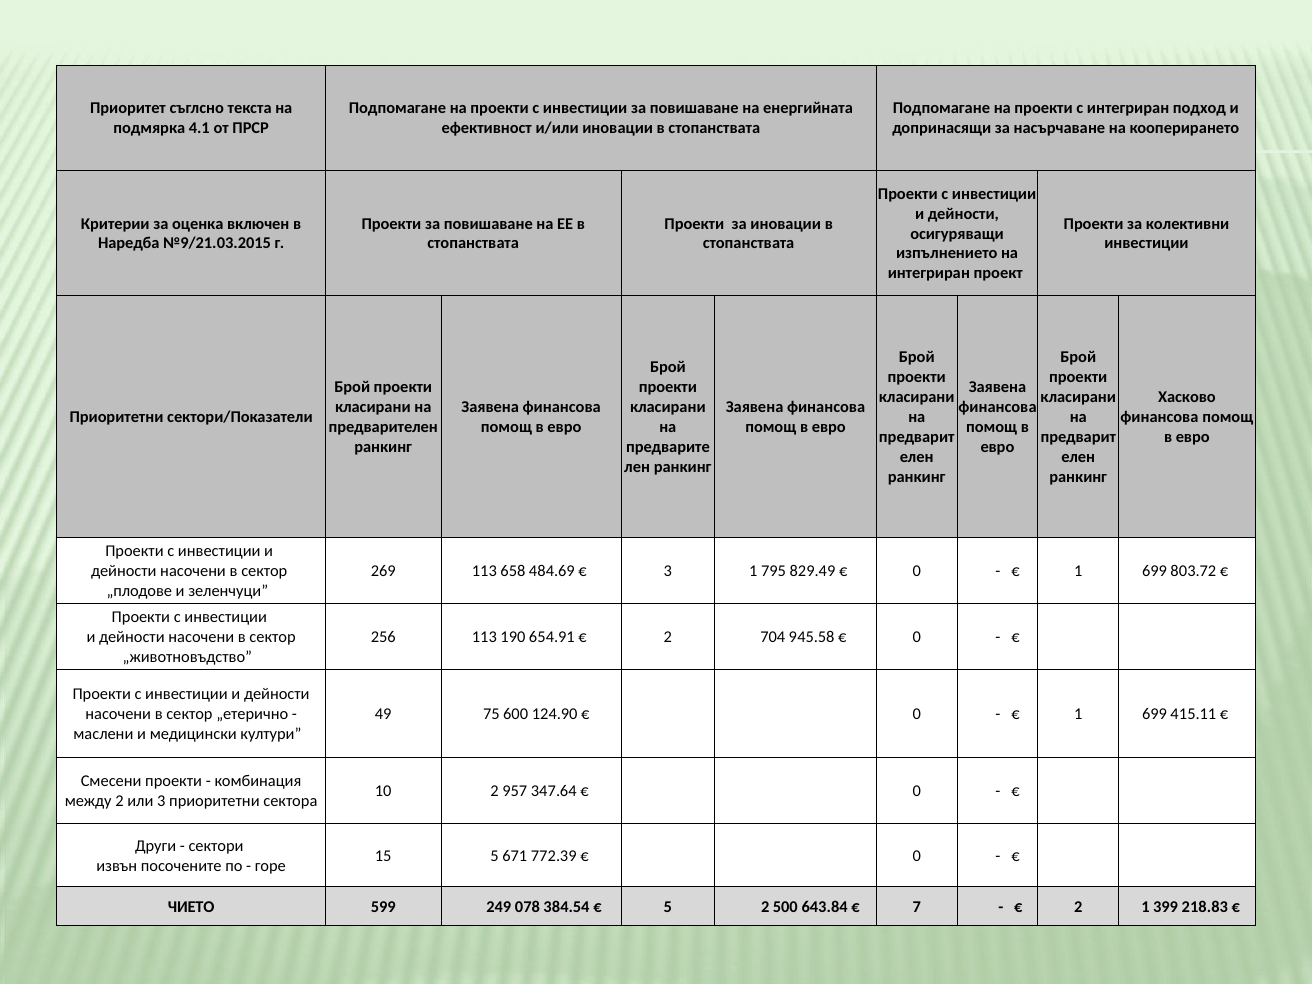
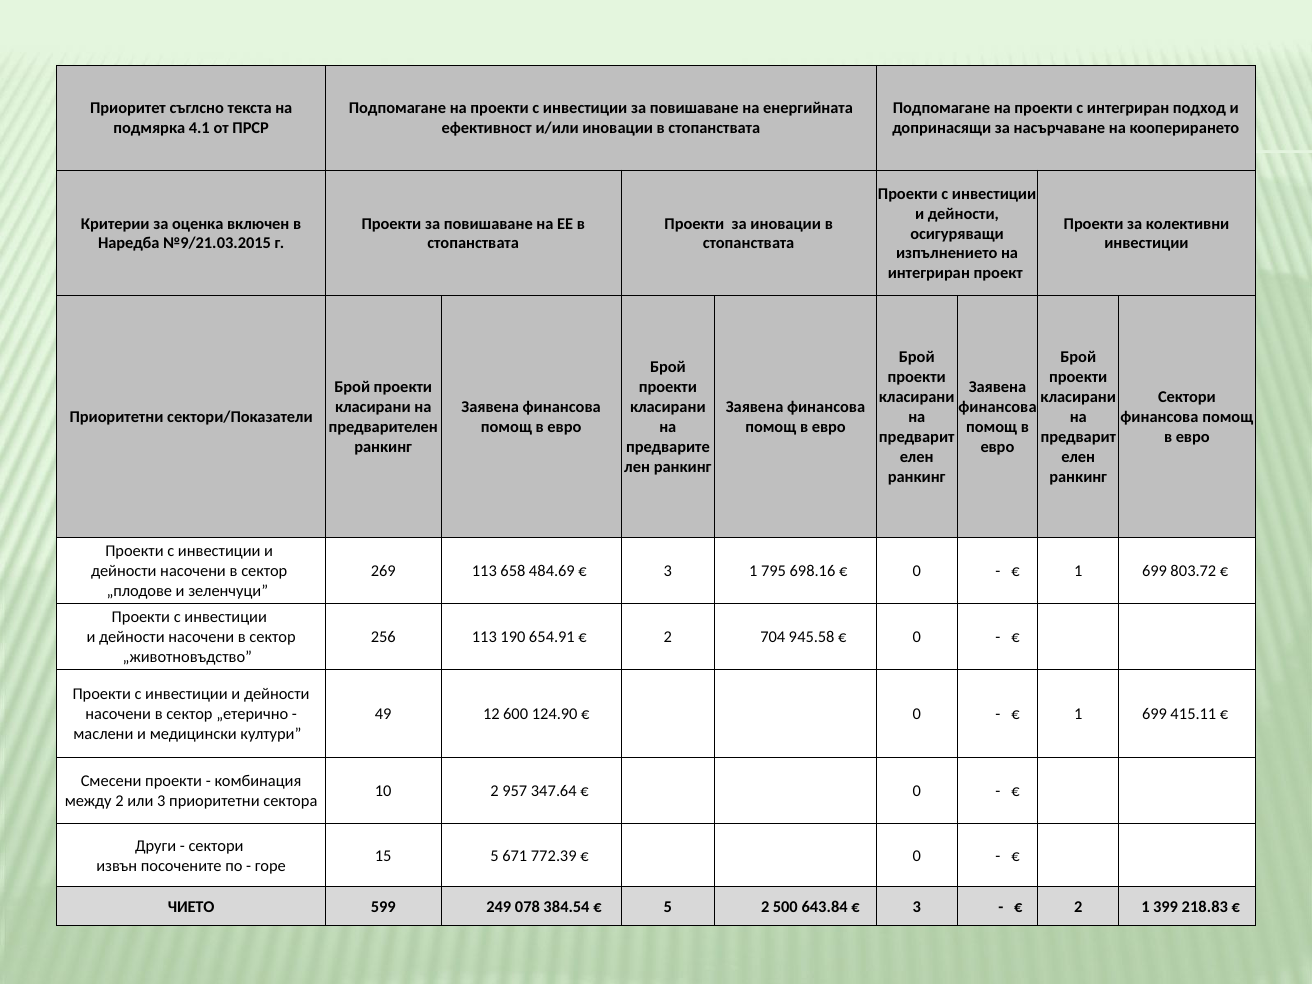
Хасково: Хасково -> Сектори (1187, 397)
829.49: 829.49 -> 698.16 (812, 571)
75: 75 -> 12 (491, 714)
7: 7 -> 3 (917, 907)
